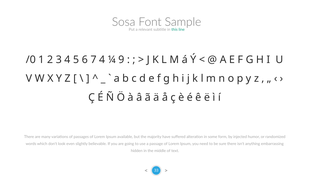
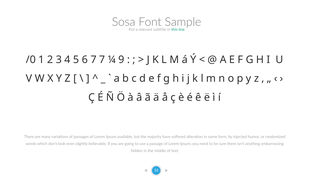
7 4: 4 -> 7 (102, 60)
